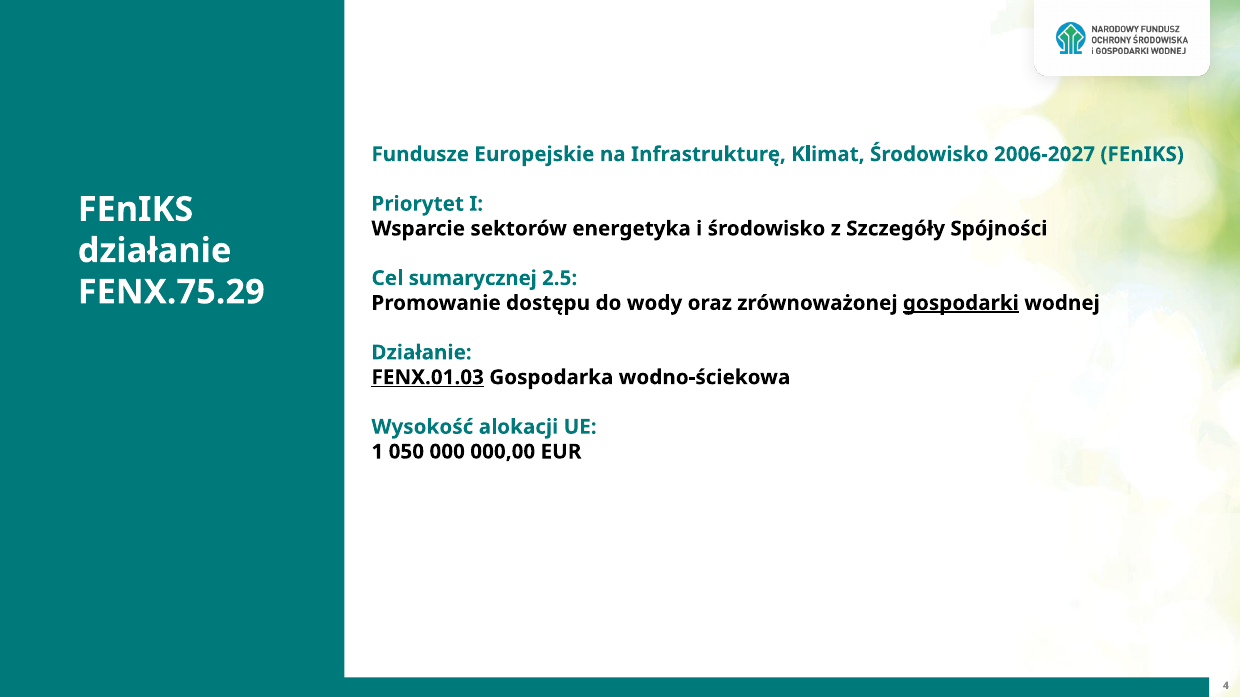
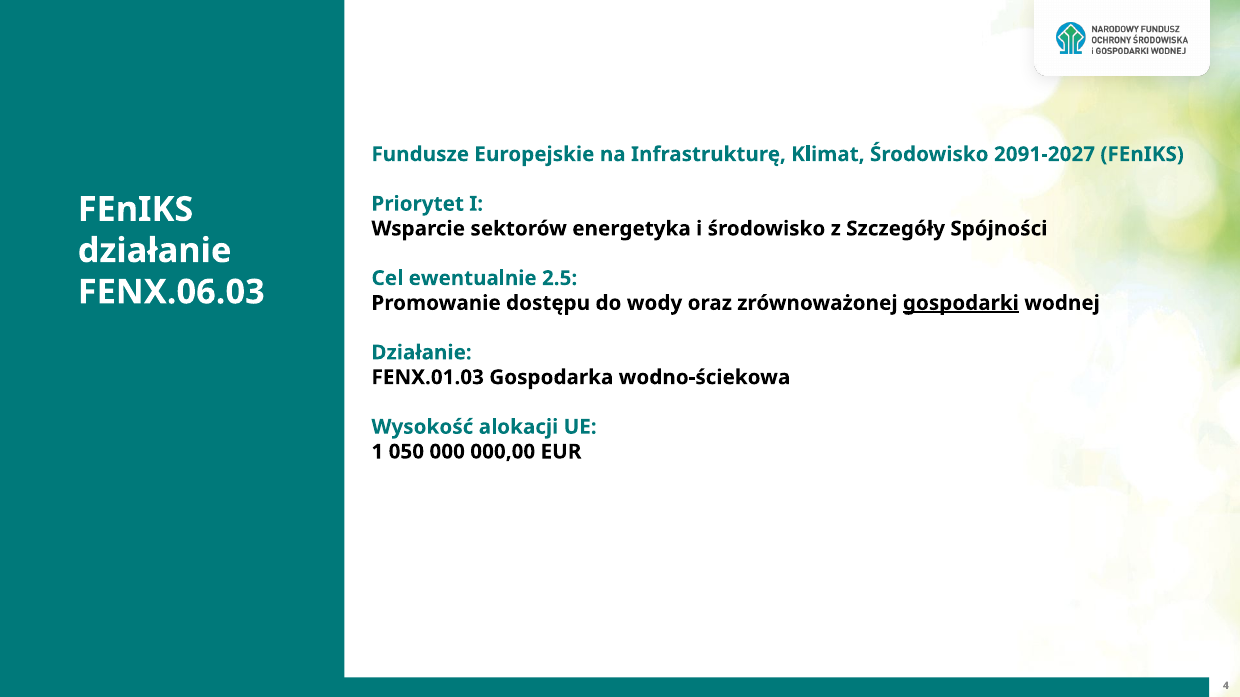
2006-2027: 2006-2027 -> 2091-2027 (1045, 154)
sumarycznej: sumarycznej -> ewentualnie (473, 278)
FENX.75.29: FENX.75.29 -> FENX.06.03 (171, 292)
FENX.01.03 underline: present -> none (428, 378)
